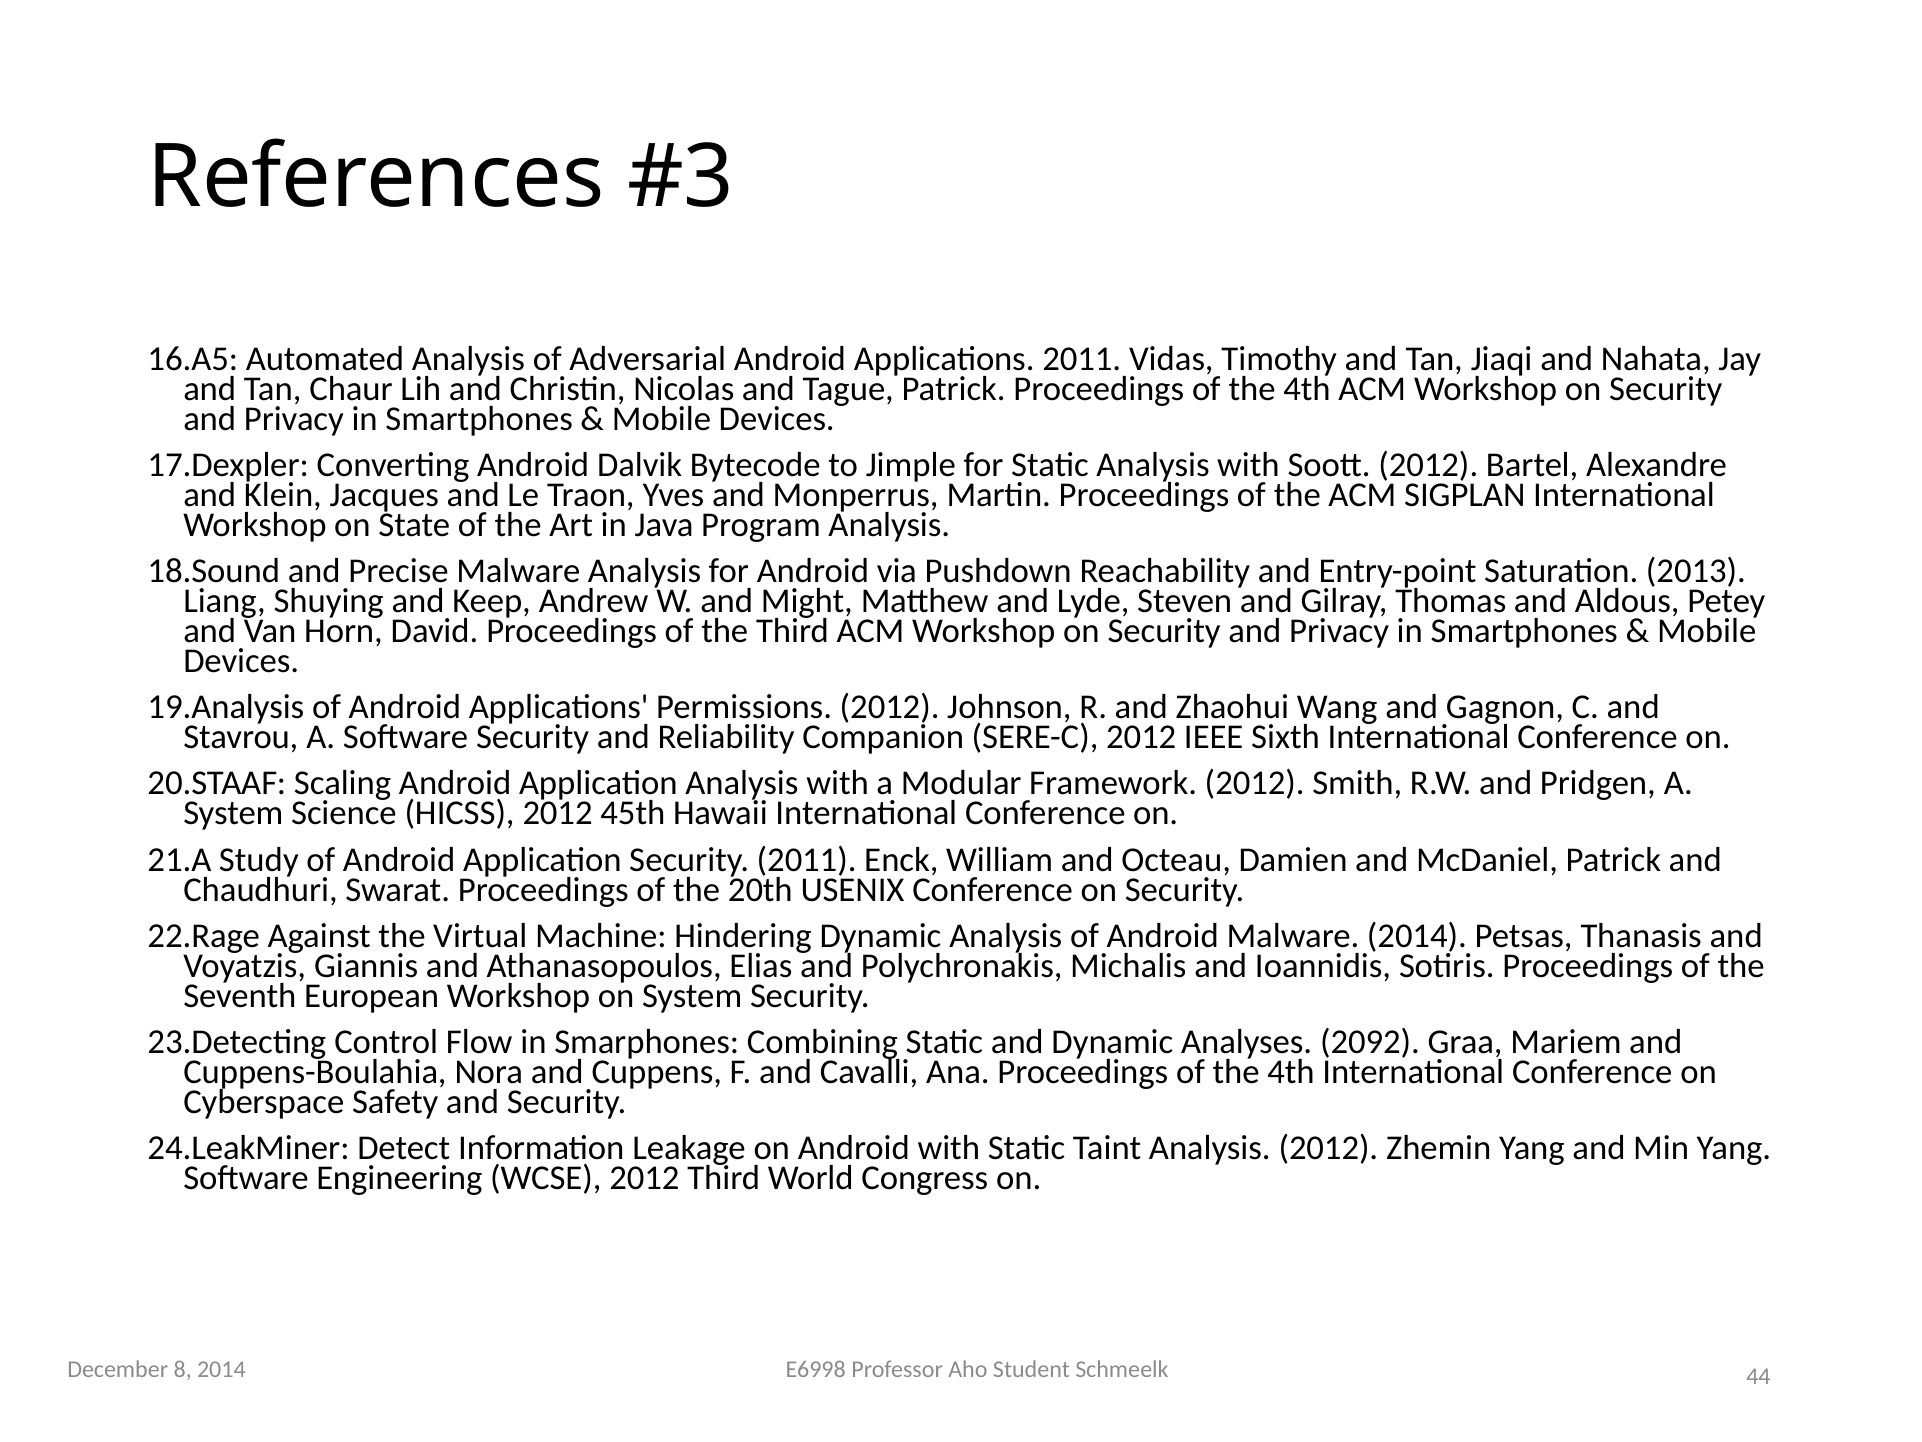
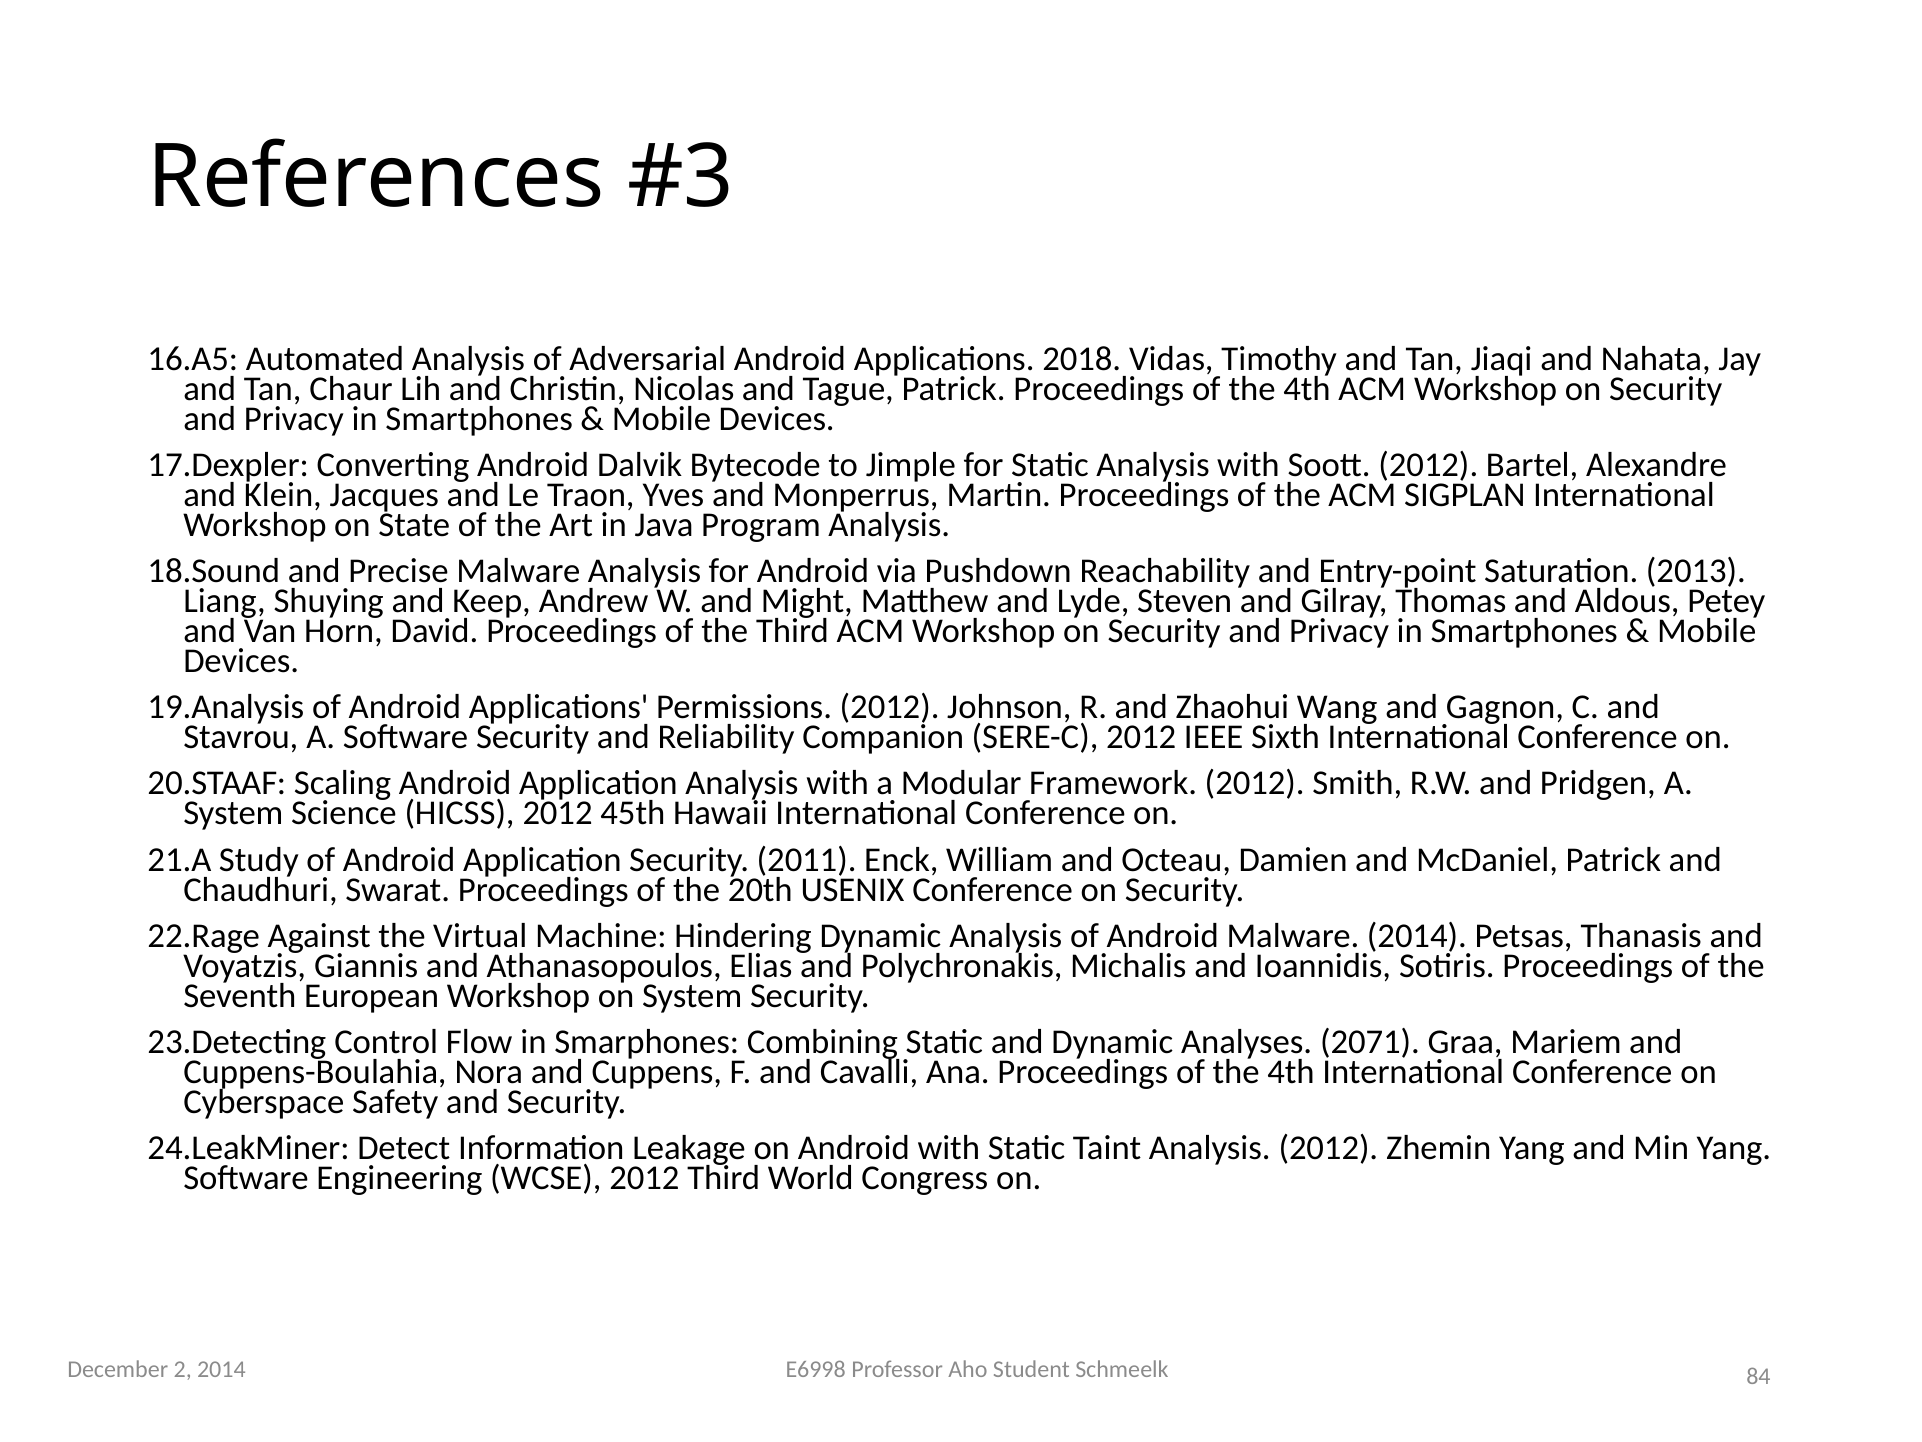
Applications 2011: 2011 -> 2018 (1082, 358)
2092: 2092 -> 2071 (1370, 1042)
8: 8 -> 2 (183, 1369)
44: 44 -> 84 (1758, 1376)
